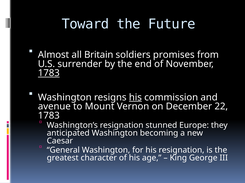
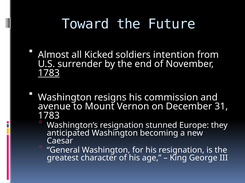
Britain: Britain -> Kicked (99, 55)
promises: promises -> intention (174, 55)
his underline: present -> none (135, 98)
22: 22 -> 31 (221, 107)
